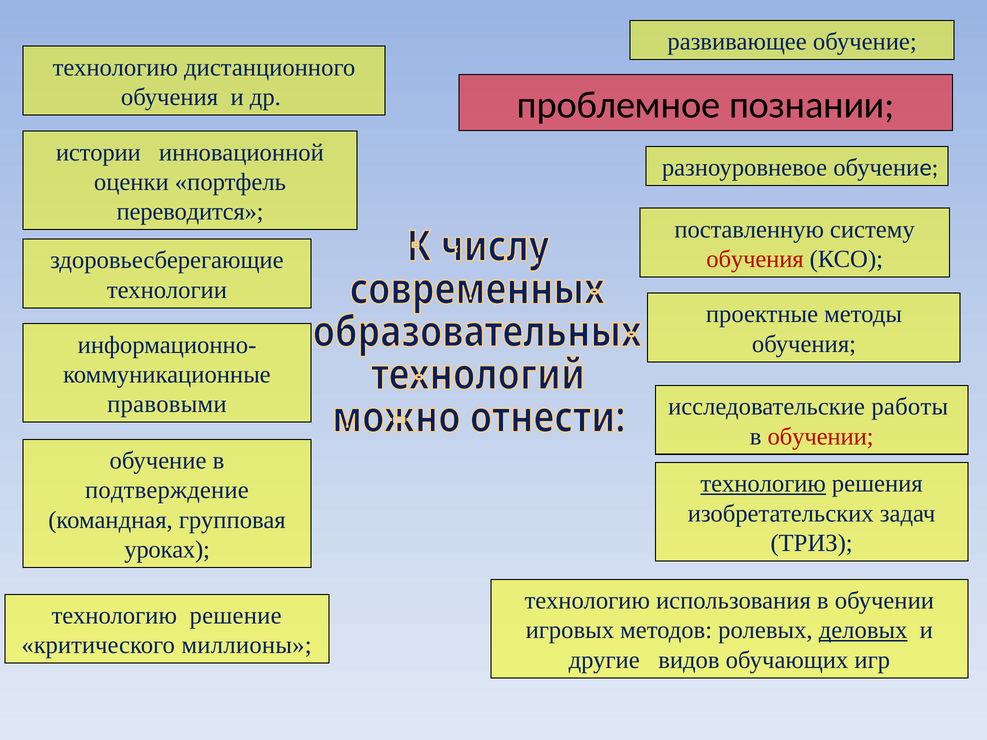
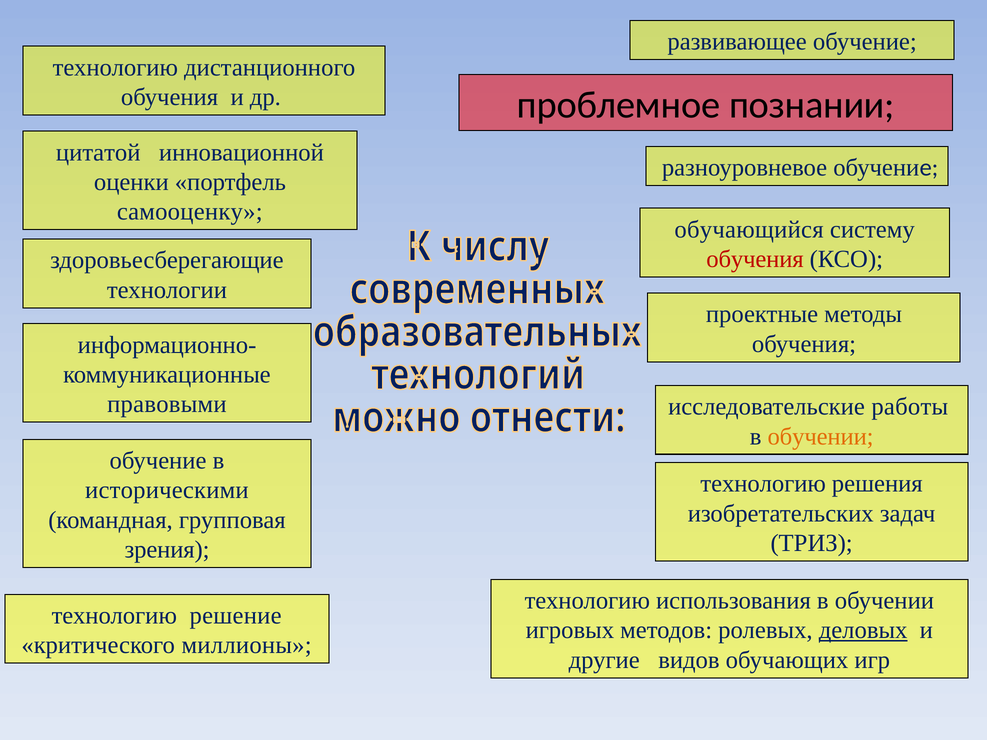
истории: истории -> цитатой (98, 152)
переводится: переводится -> самооценку (190, 212)
поставленную: поставленную -> обучающийся (749, 230)
обучении colour: red -> orange (821, 437)
технологию underline: present -> none (763, 484)
подтверждение: подтверждение -> историческими (167, 490)
уроках: уроках -> зрения (167, 550)
